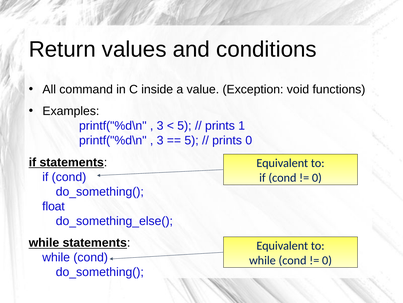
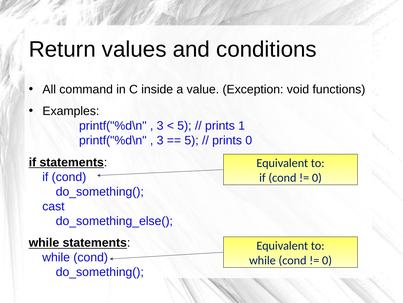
float: float -> cast (53, 206)
